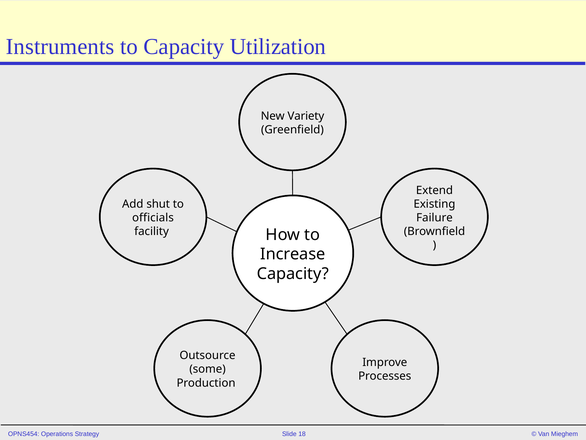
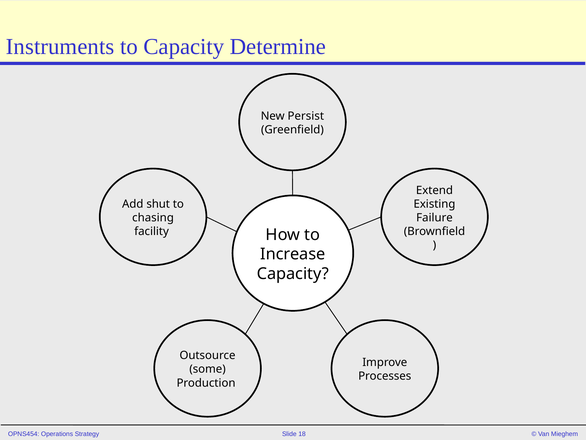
Utilization: Utilization -> Determine (278, 47)
Variety: Variety -> Persist (306, 116)
officials: officials -> chasing (153, 217)
